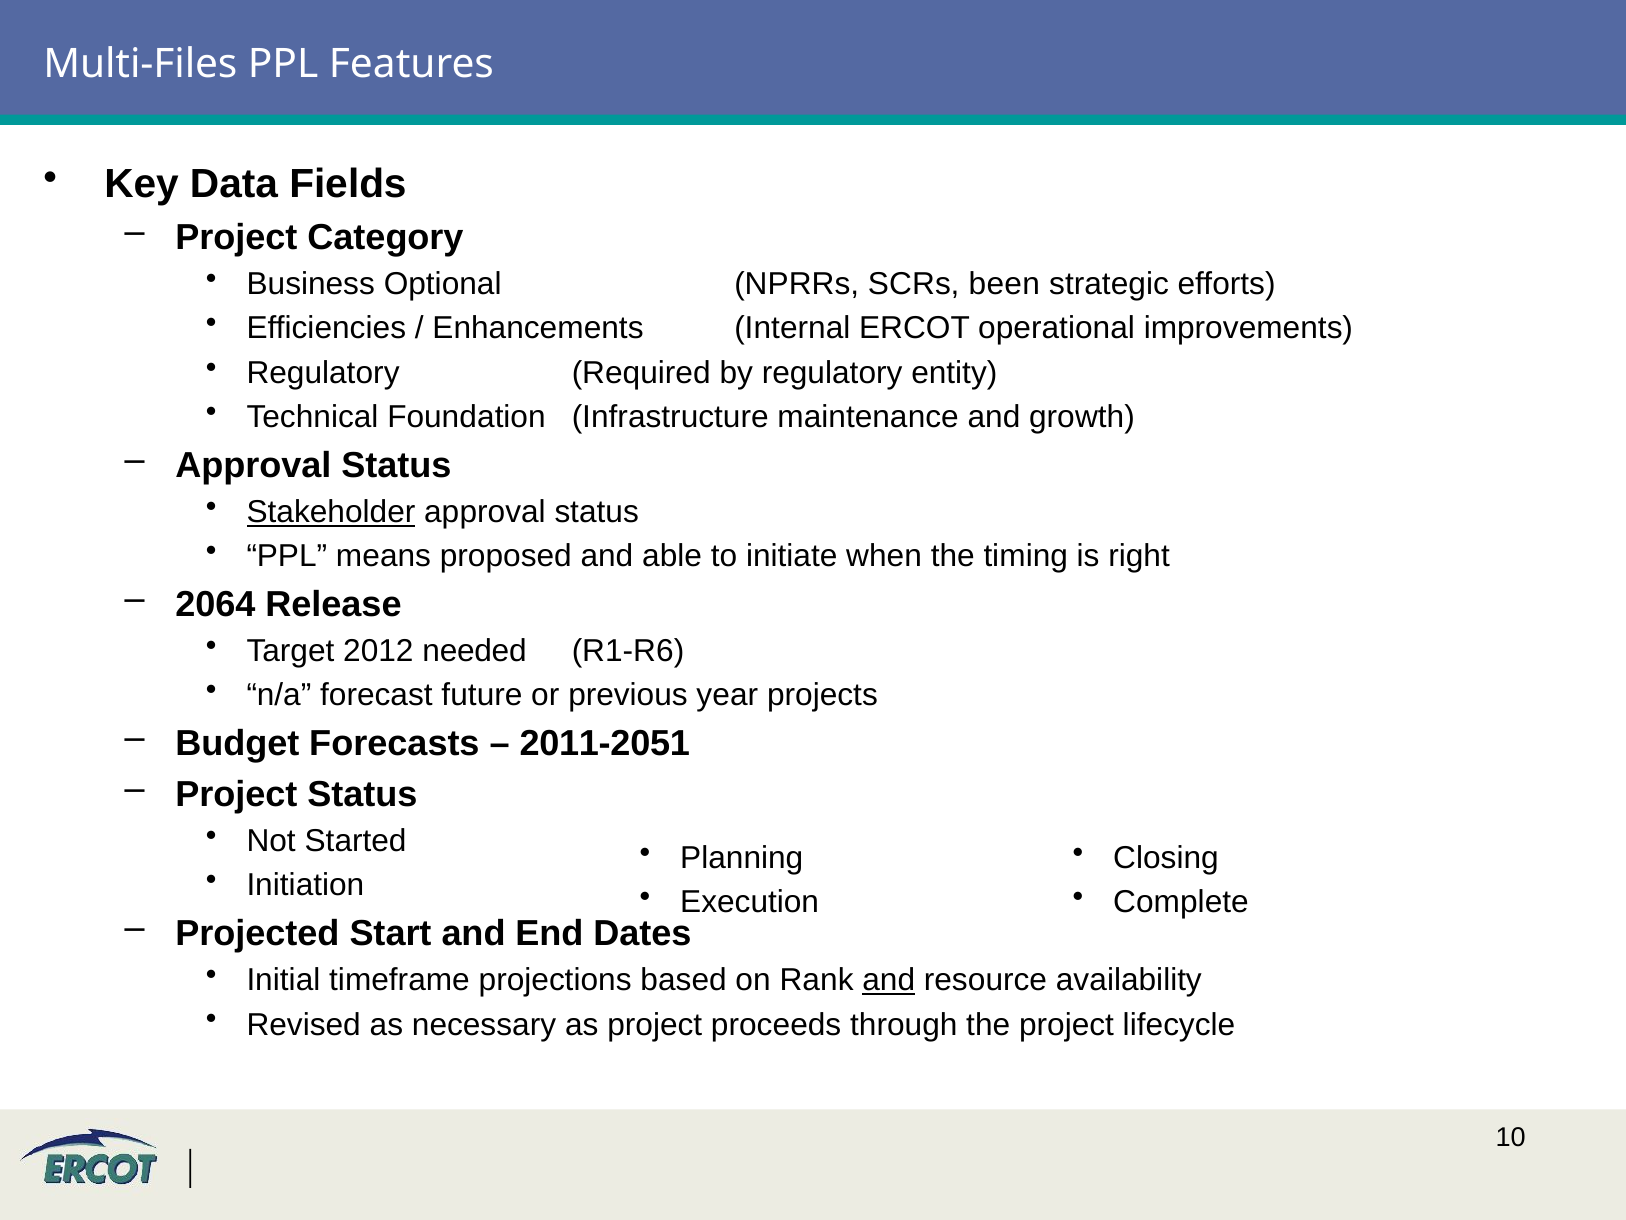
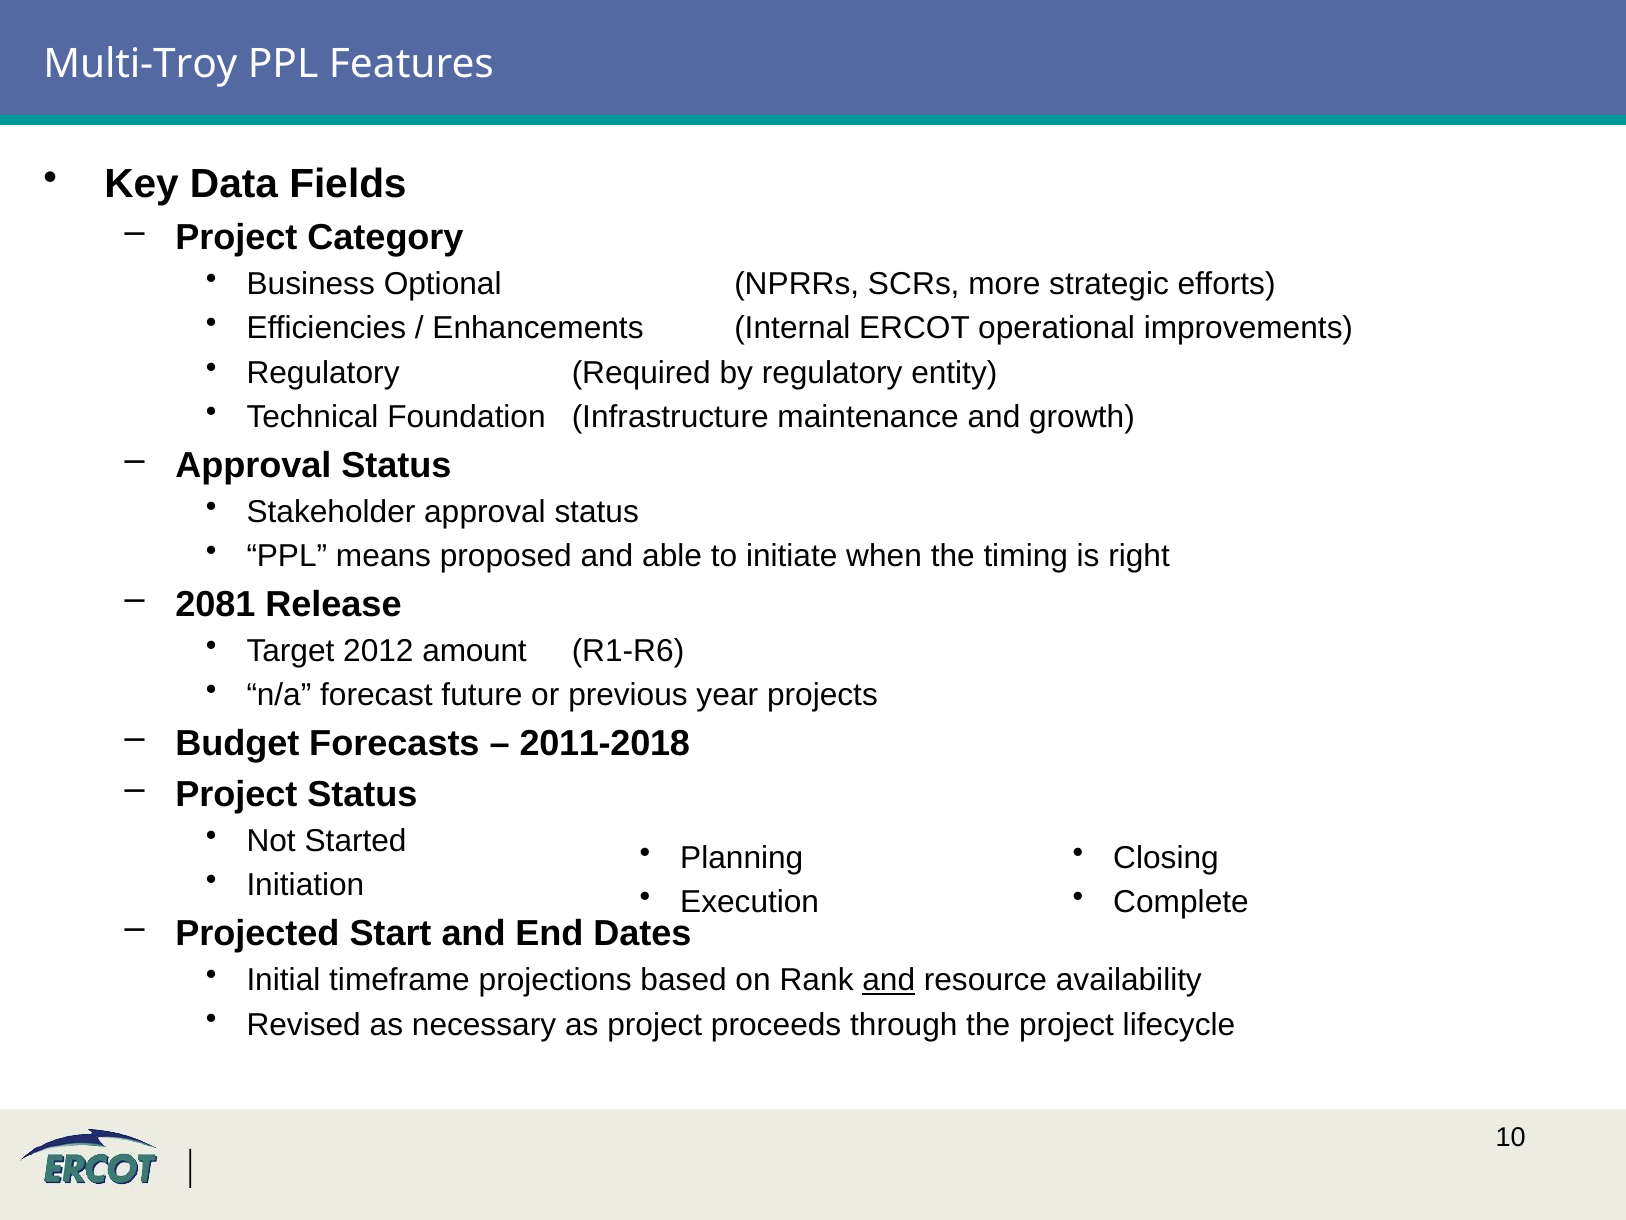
Multi-Files: Multi-Files -> Multi-Troy (140, 64)
been: been -> more (1004, 284)
Stakeholder underline: present -> none (331, 512)
2064: 2064 -> 2081 (215, 604)
needed: needed -> amount (475, 651)
2011-2051: 2011-2051 -> 2011-2018 (605, 743)
